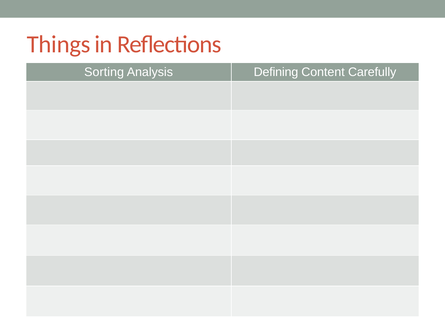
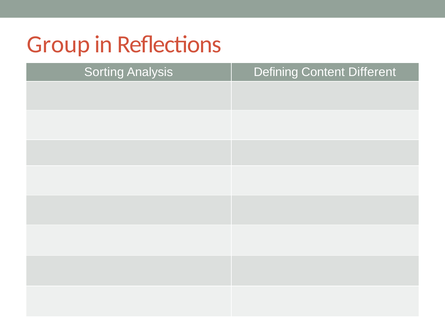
Things: Things -> Group (58, 44)
Carefully: Carefully -> Different (372, 72)
